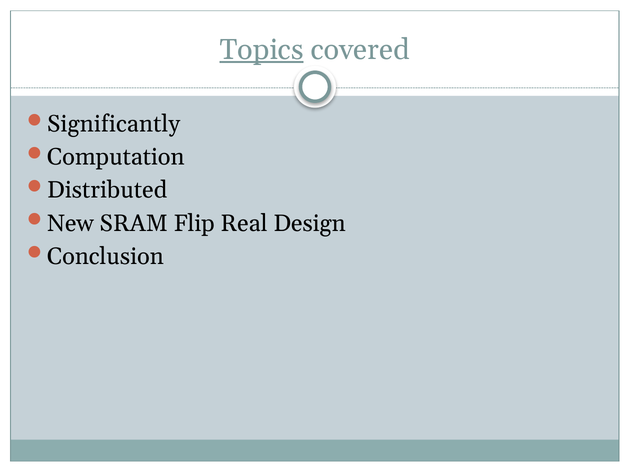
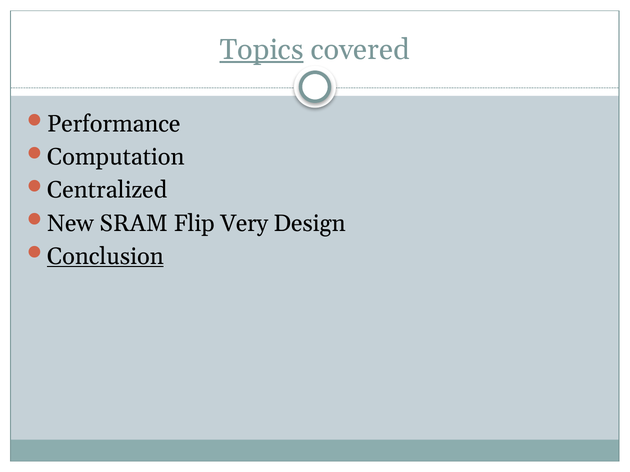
Significantly: Significantly -> Performance (114, 124)
Distributed: Distributed -> Centralized (107, 190)
Real: Real -> Very (244, 223)
Conclusion underline: none -> present (105, 257)
